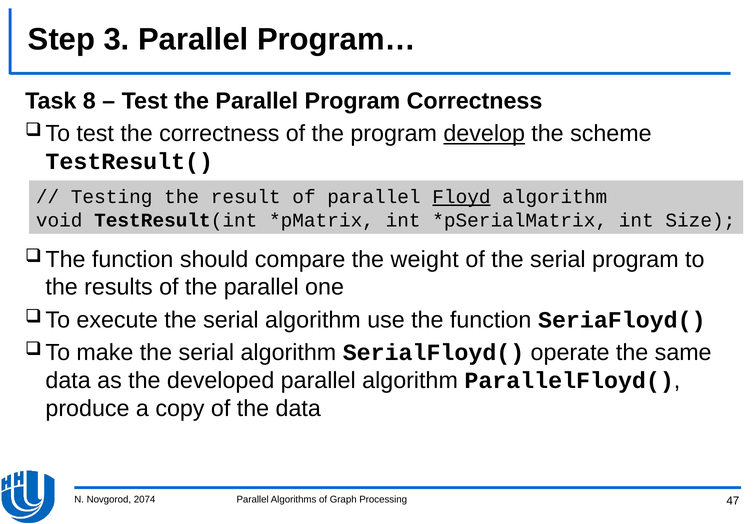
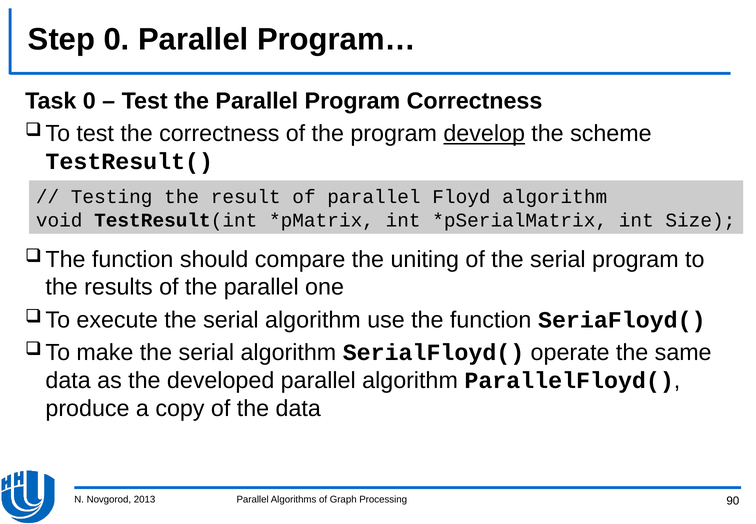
Step 3: 3 -> 0 (117, 39)
Task 8: 8 -> 0 (89, 101)
Floyd underline: present -> none (461, 197)
weight: weight -> uniting (425, 259)
2074: 2074 -> 2013 (145, 499)
47: 47 -> 90 (733, 500)
